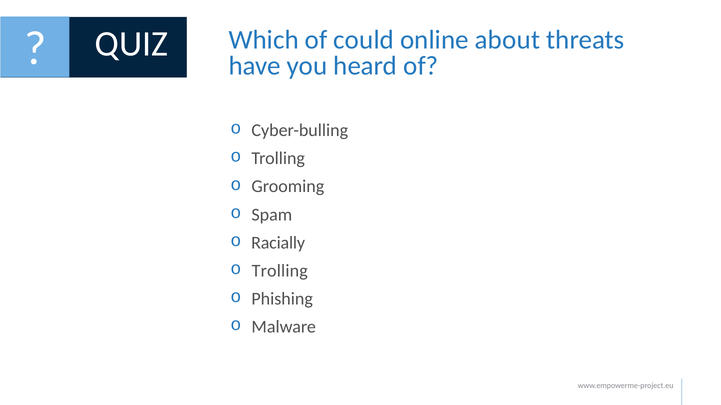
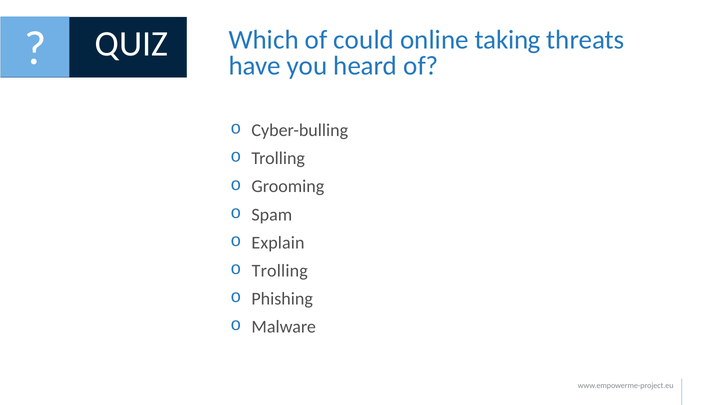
about: about -> taking (508, 40)
Racially: Racially -> Explain (278, 243)
